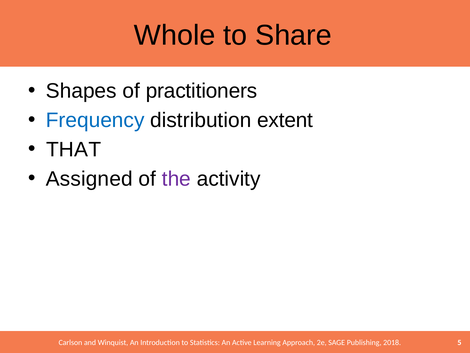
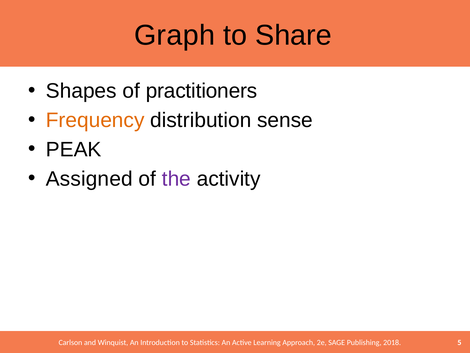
Whole: Whole -> Graph (175, 35)
Frequency colour: blue -> orange (95, 120)
extent: extent -> sense (285, 120)
THAT: THAT -> PEAK (74, 149)
